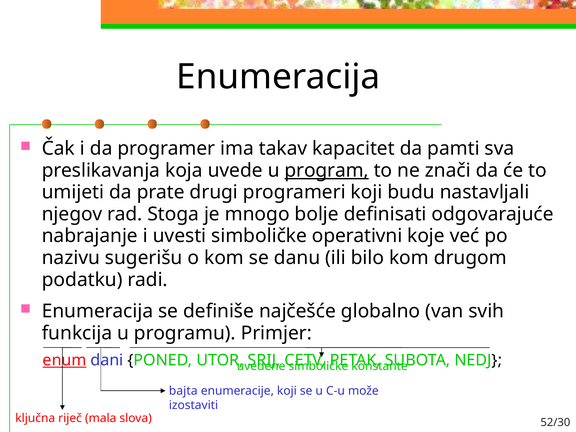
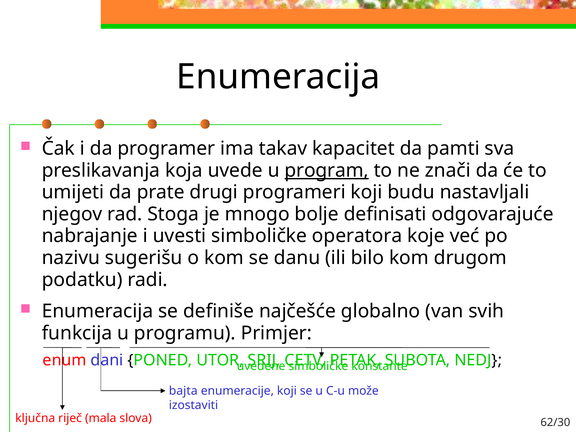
operativni: operativni -> operatora (357, 236)
enum underline: present -> none (65, 360)
52/30: 52/30 -> 62/30 (555, 422)
